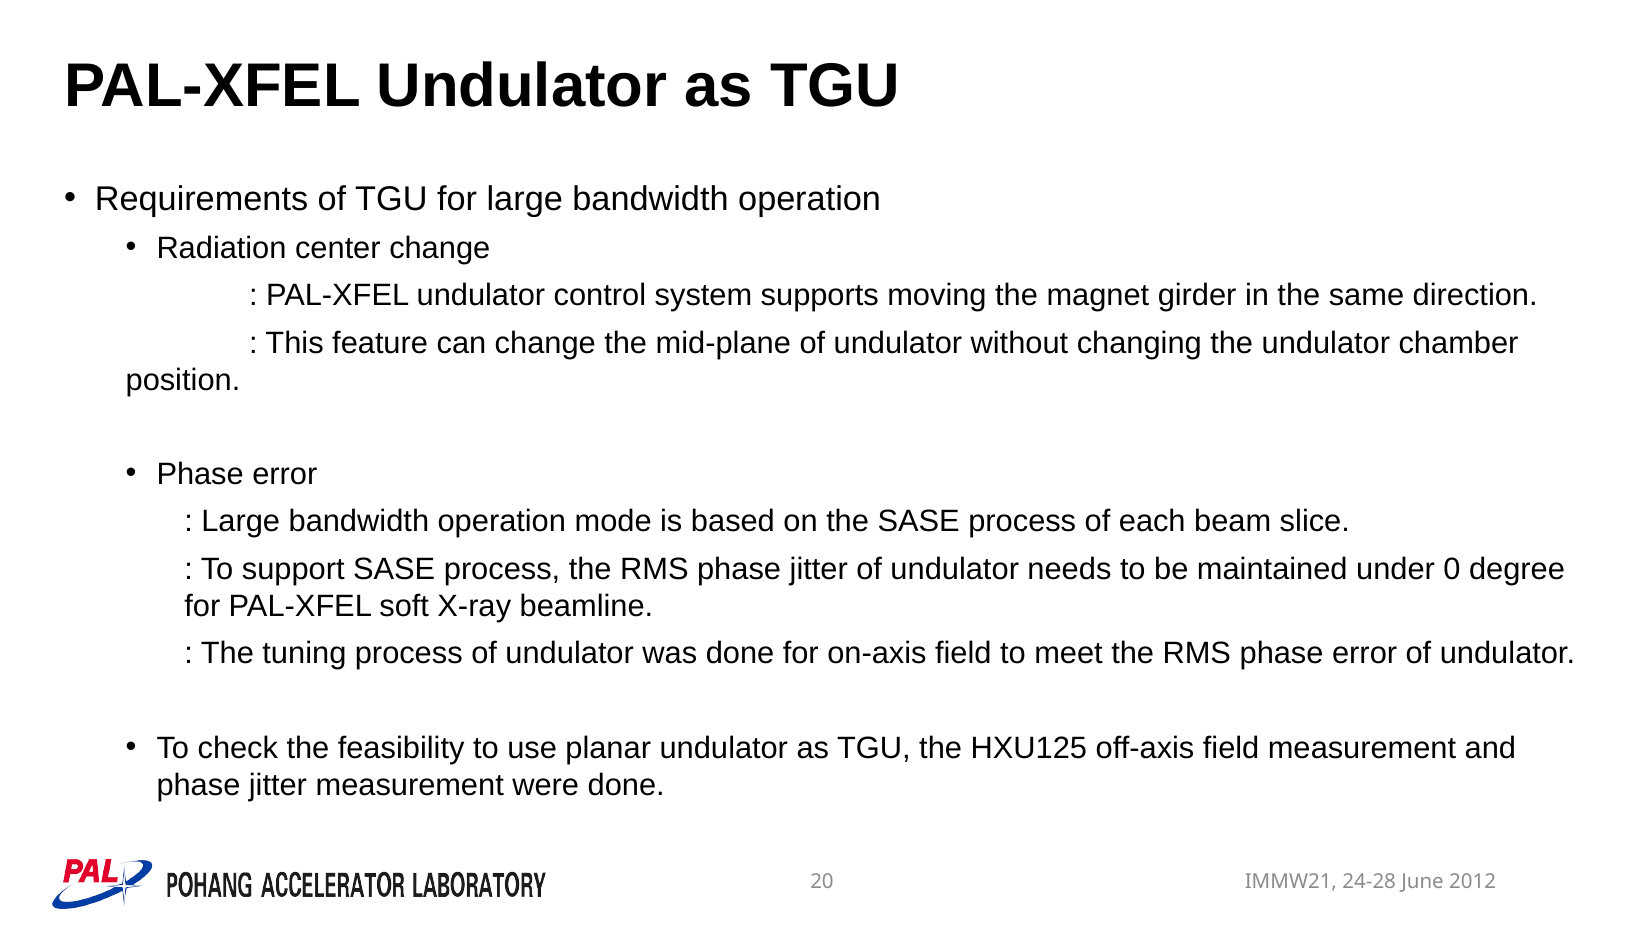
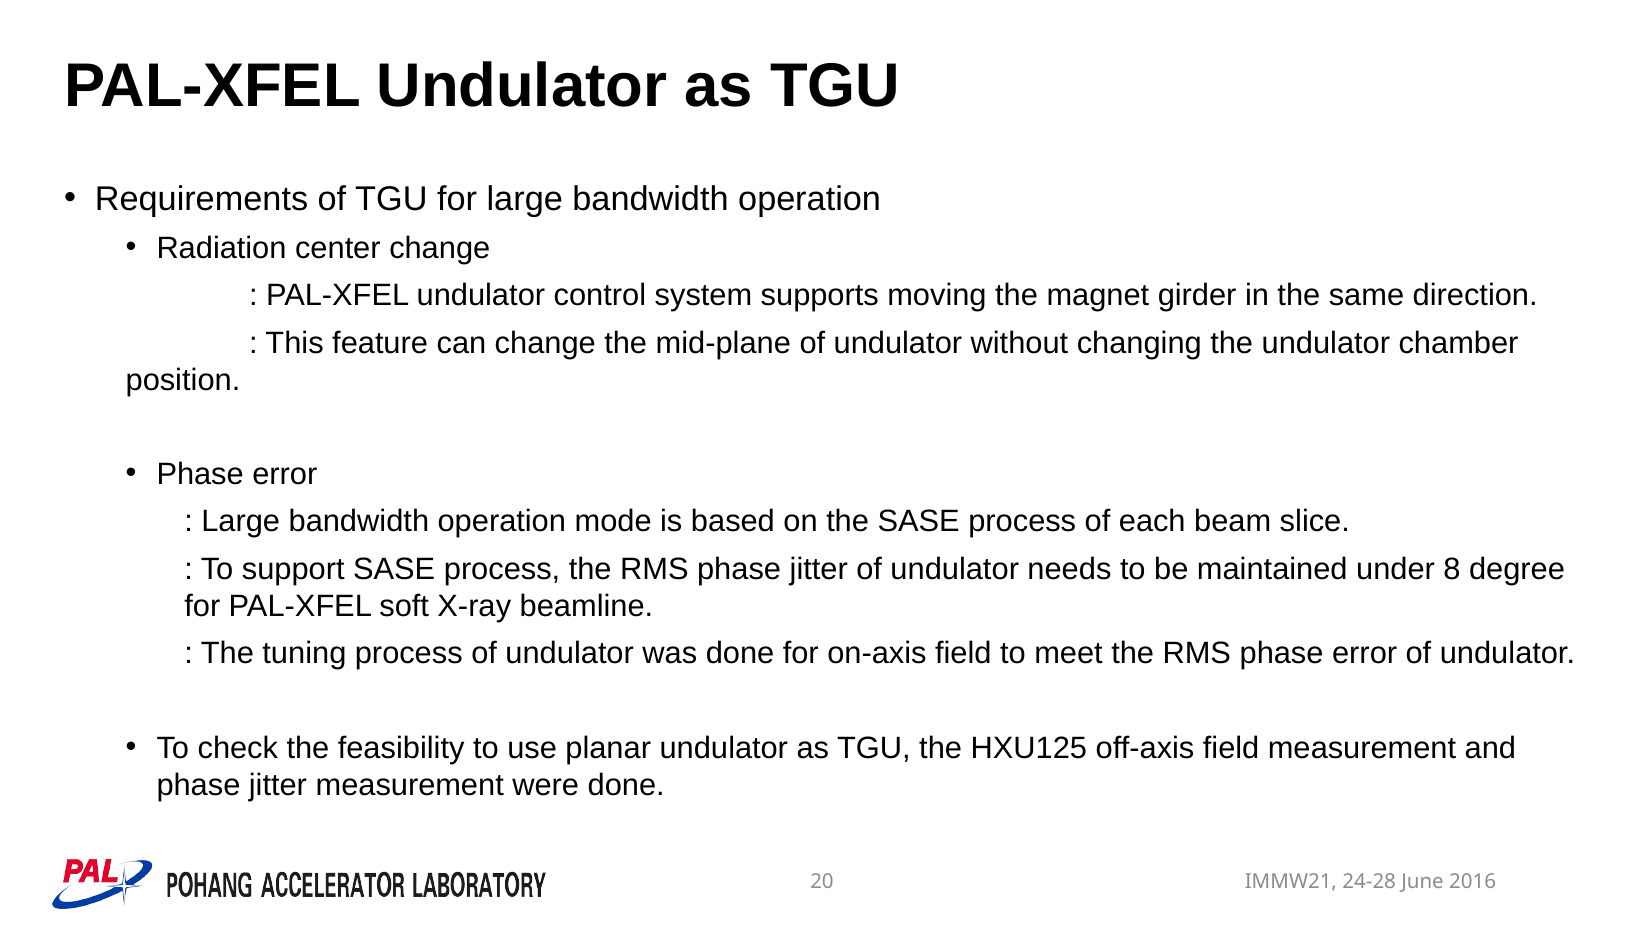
0: 0 -> 8 (1452, 569)
2012: 2012 -> 2016 (1473, 881)
